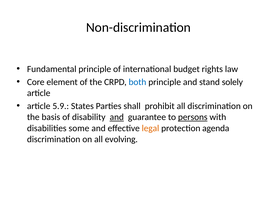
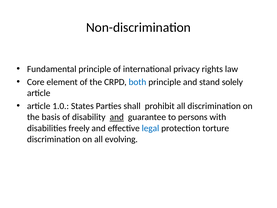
budget: budget -> privacy (187, 69)
5.9: 5.9 -> 1.0 (61, 106)
persons underline: present -> none (193, 117)
some: some -> freely (79, 128)
legal colour: orange -> blue (150, 128)
agenda: agenda -> torture (216, 128)
